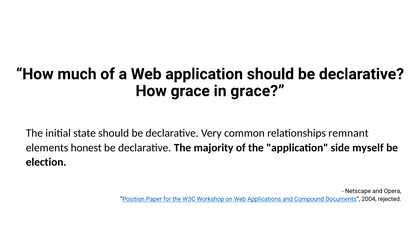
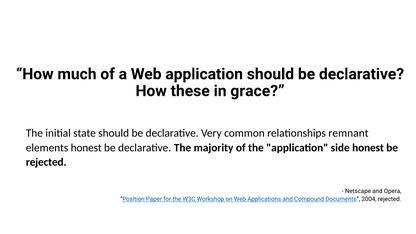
How grace: grace -> these (190, 91)
side myself: myself -> honest (368, 148)
election: election -> rejected (46, 162)
